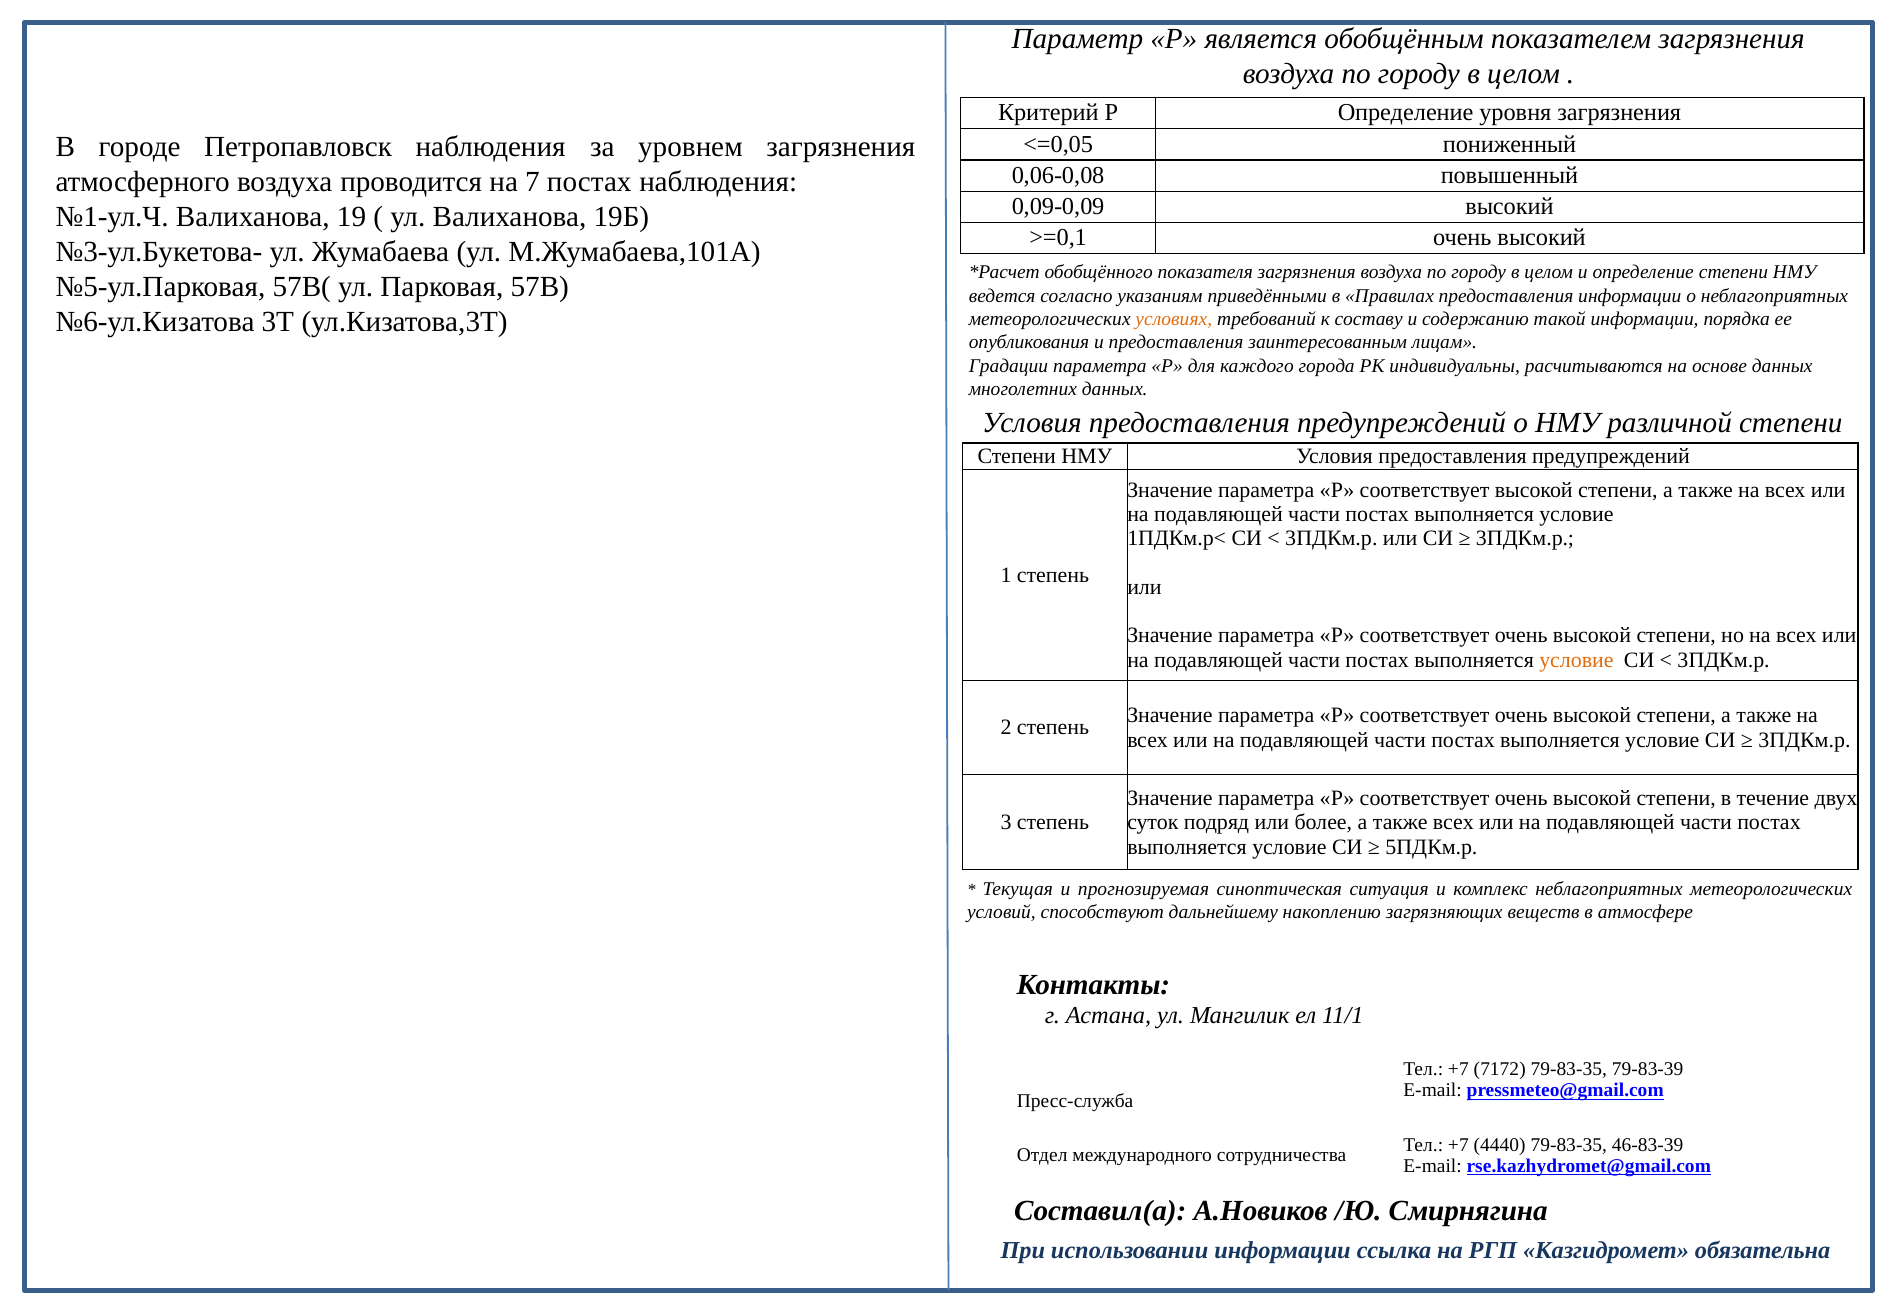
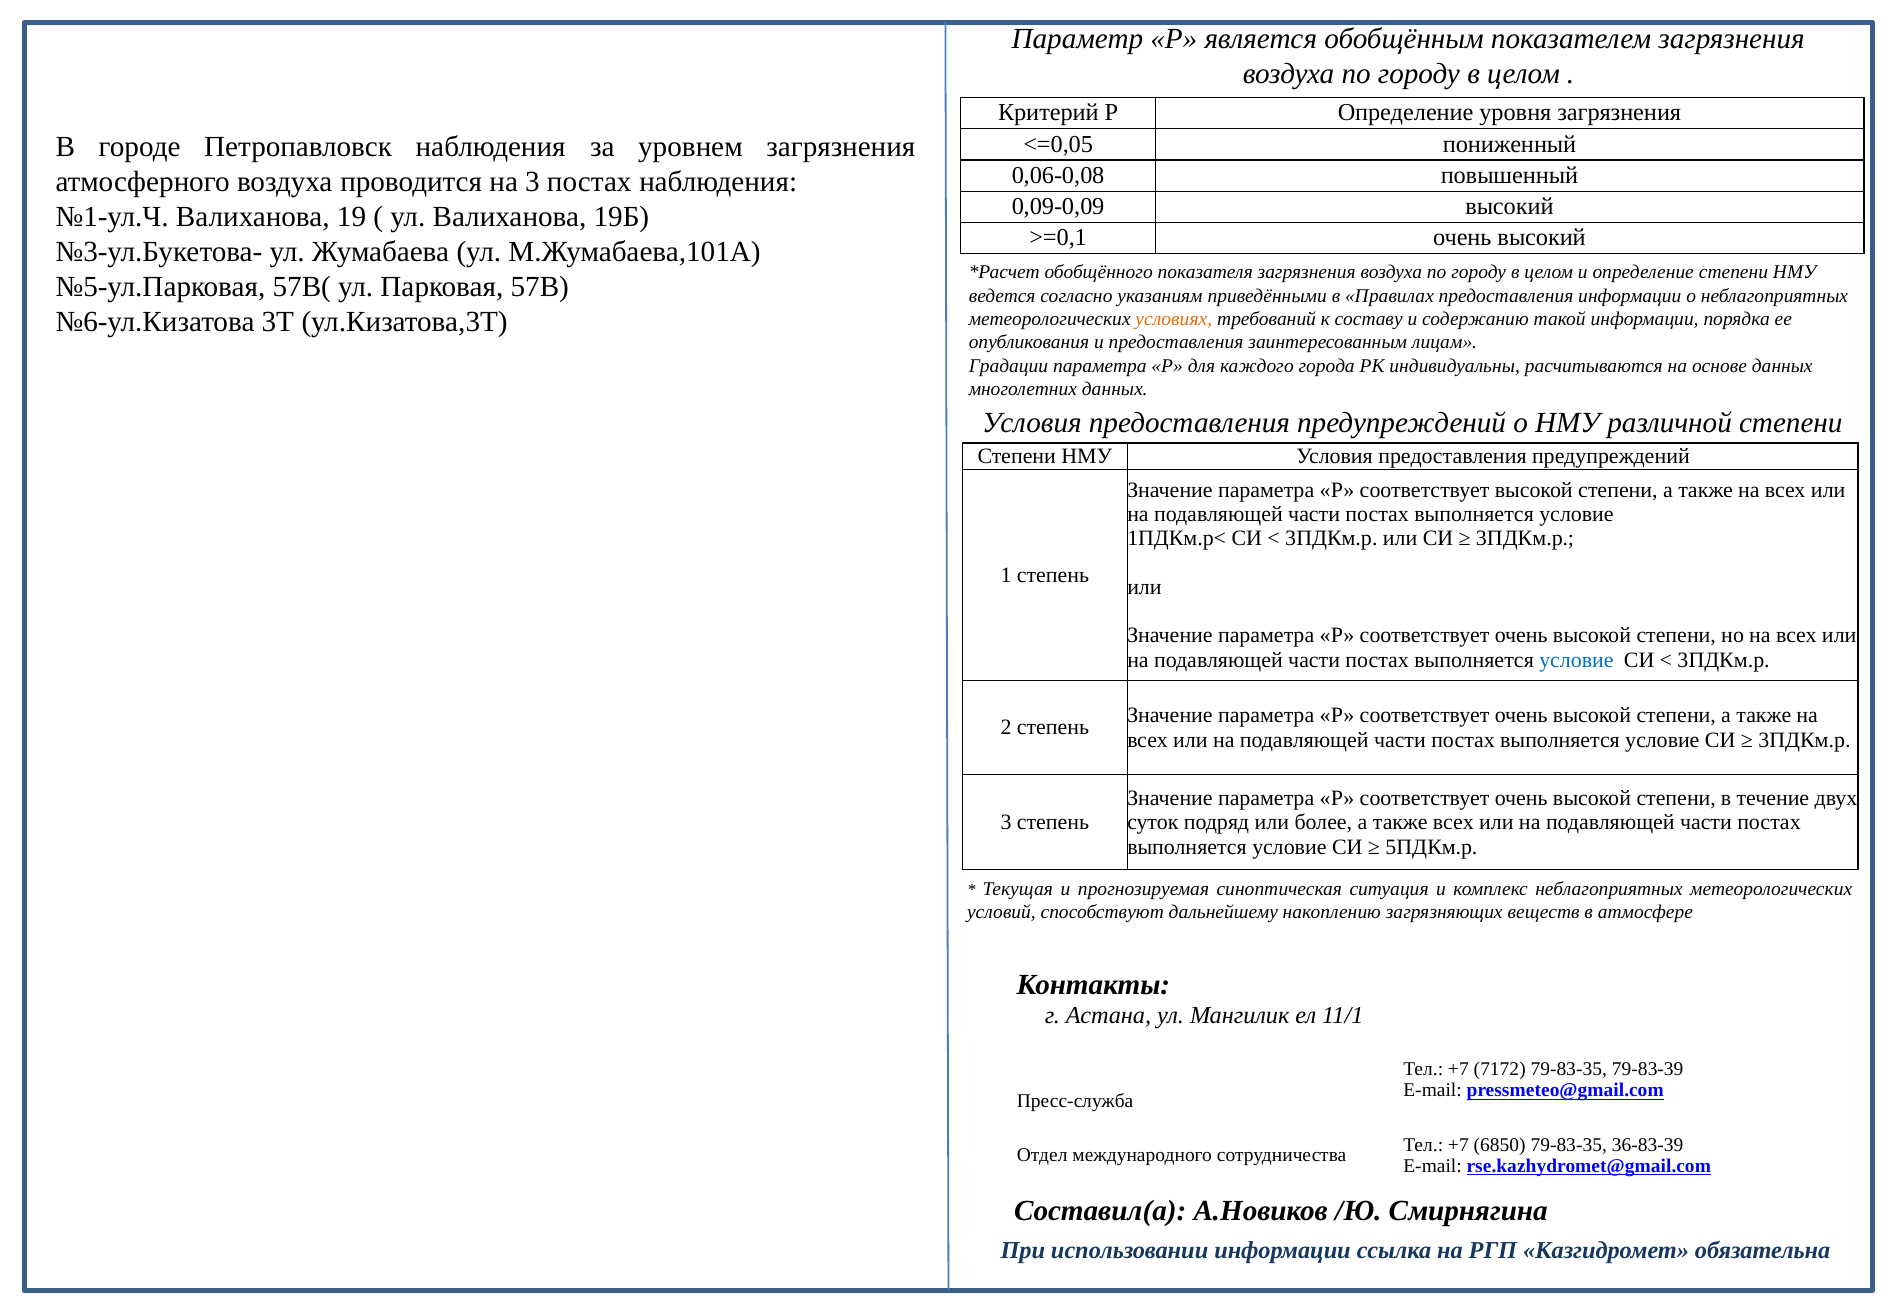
на 7: 7 -> 3 (532, 182)
условие colour: orange -> blue (1576, 660)
4440: 4440 -> 6850 (1500, 1145)
46-83-39: 46-83-39 -> 36-83-39 (1648, 1145)
